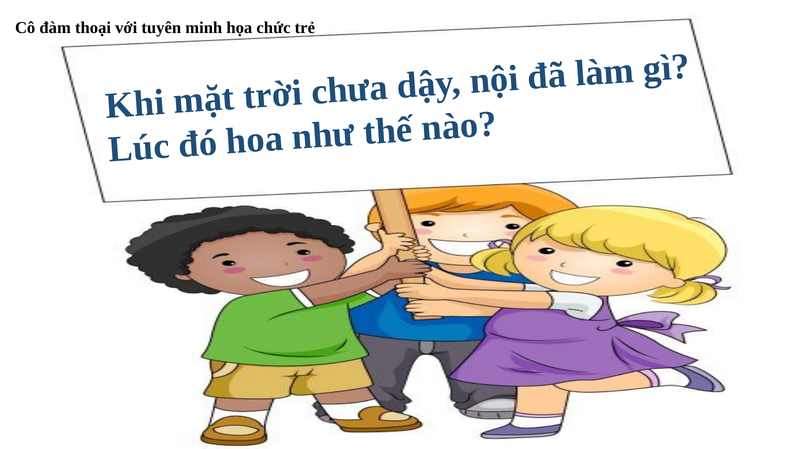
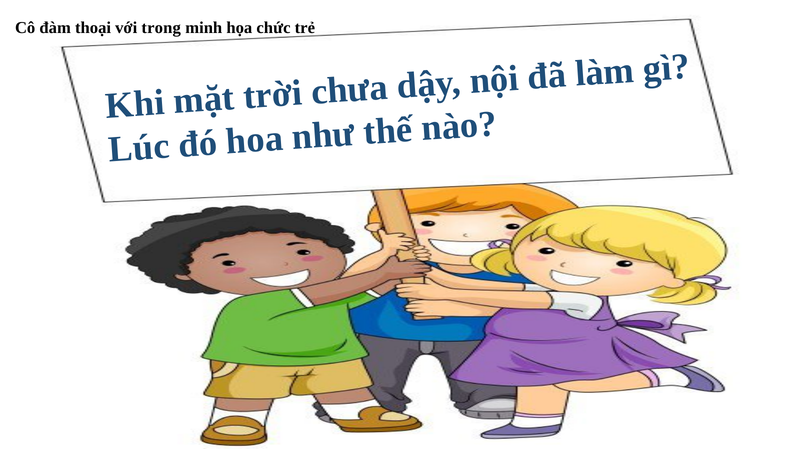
tuyên: tuyên -> trong (161, 28)
